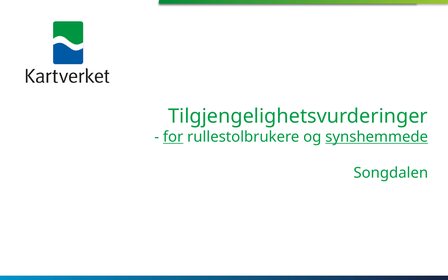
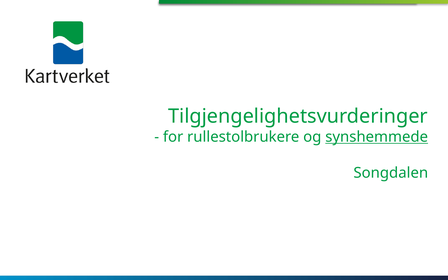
for underline: present -> none (173, 137)
